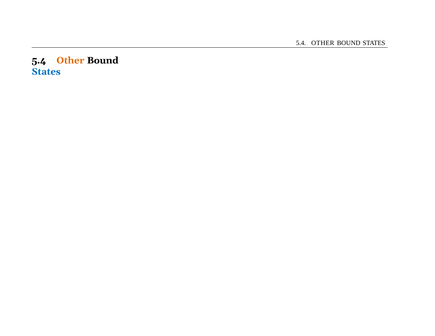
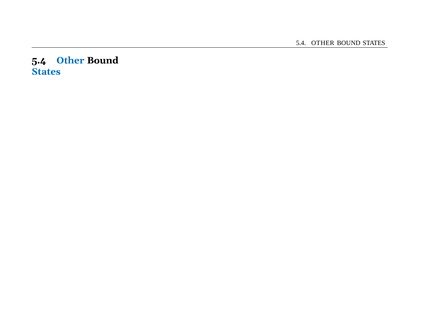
Other colour: orange -> blue (70, 60)
